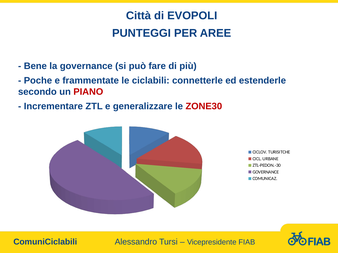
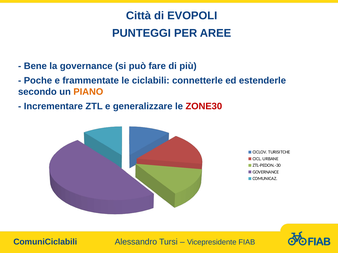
PIANO colour: red -> orange (88, 92)
